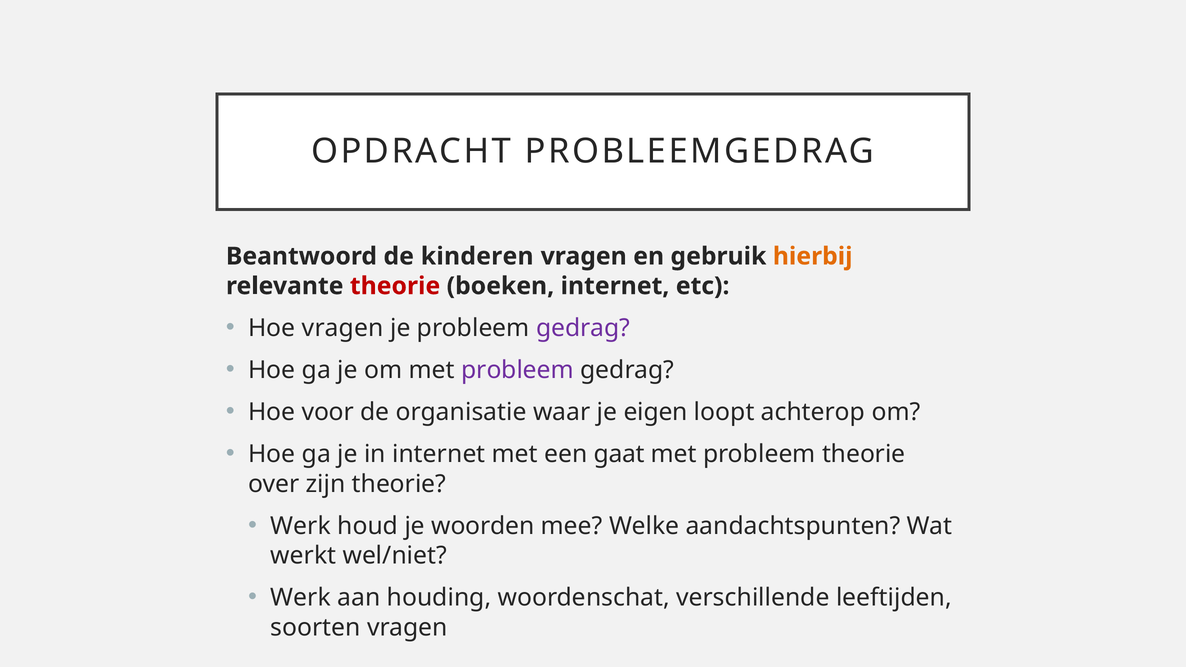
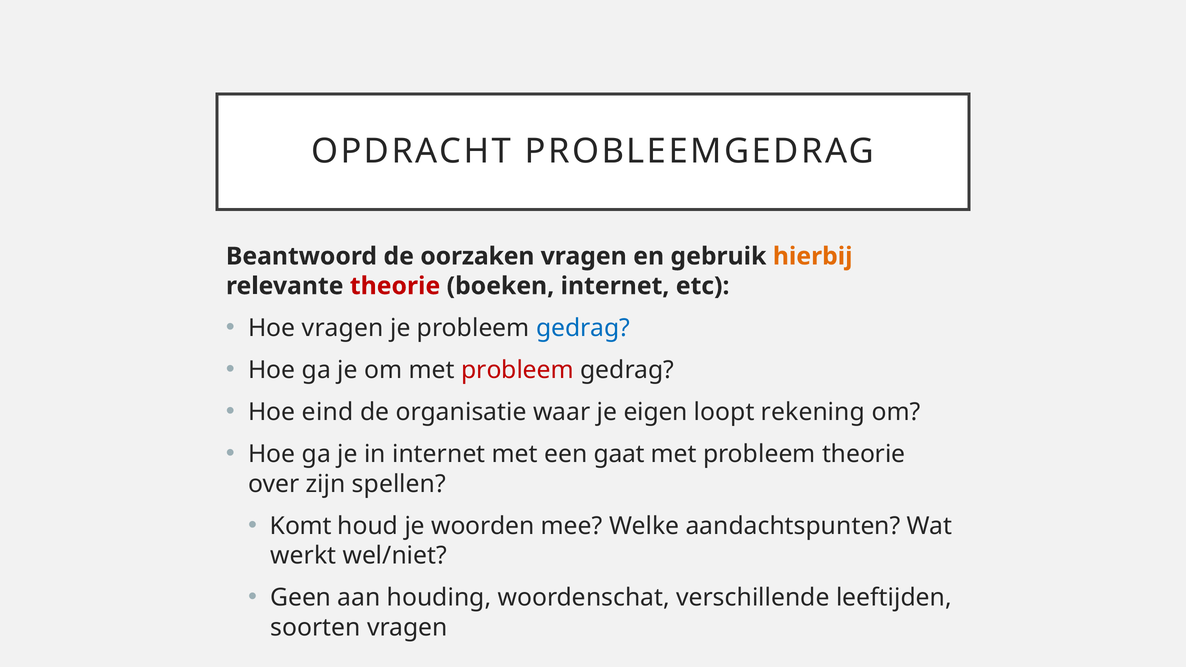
kinderen: kinderen -> oorzaken (477, 256)
gedrag colour: purple -> blue (583, 328)
probleem colour: purple -> red (518, 370)
voor: voor -> eind (328, 412)
achterop: achterop -> rekening (813, 412)
zijn theorie: theorie -> spellen (399, 484)
Werk: Werk -> Komt (301, 526)
Werk: Werk -> Geen (301, 598)
